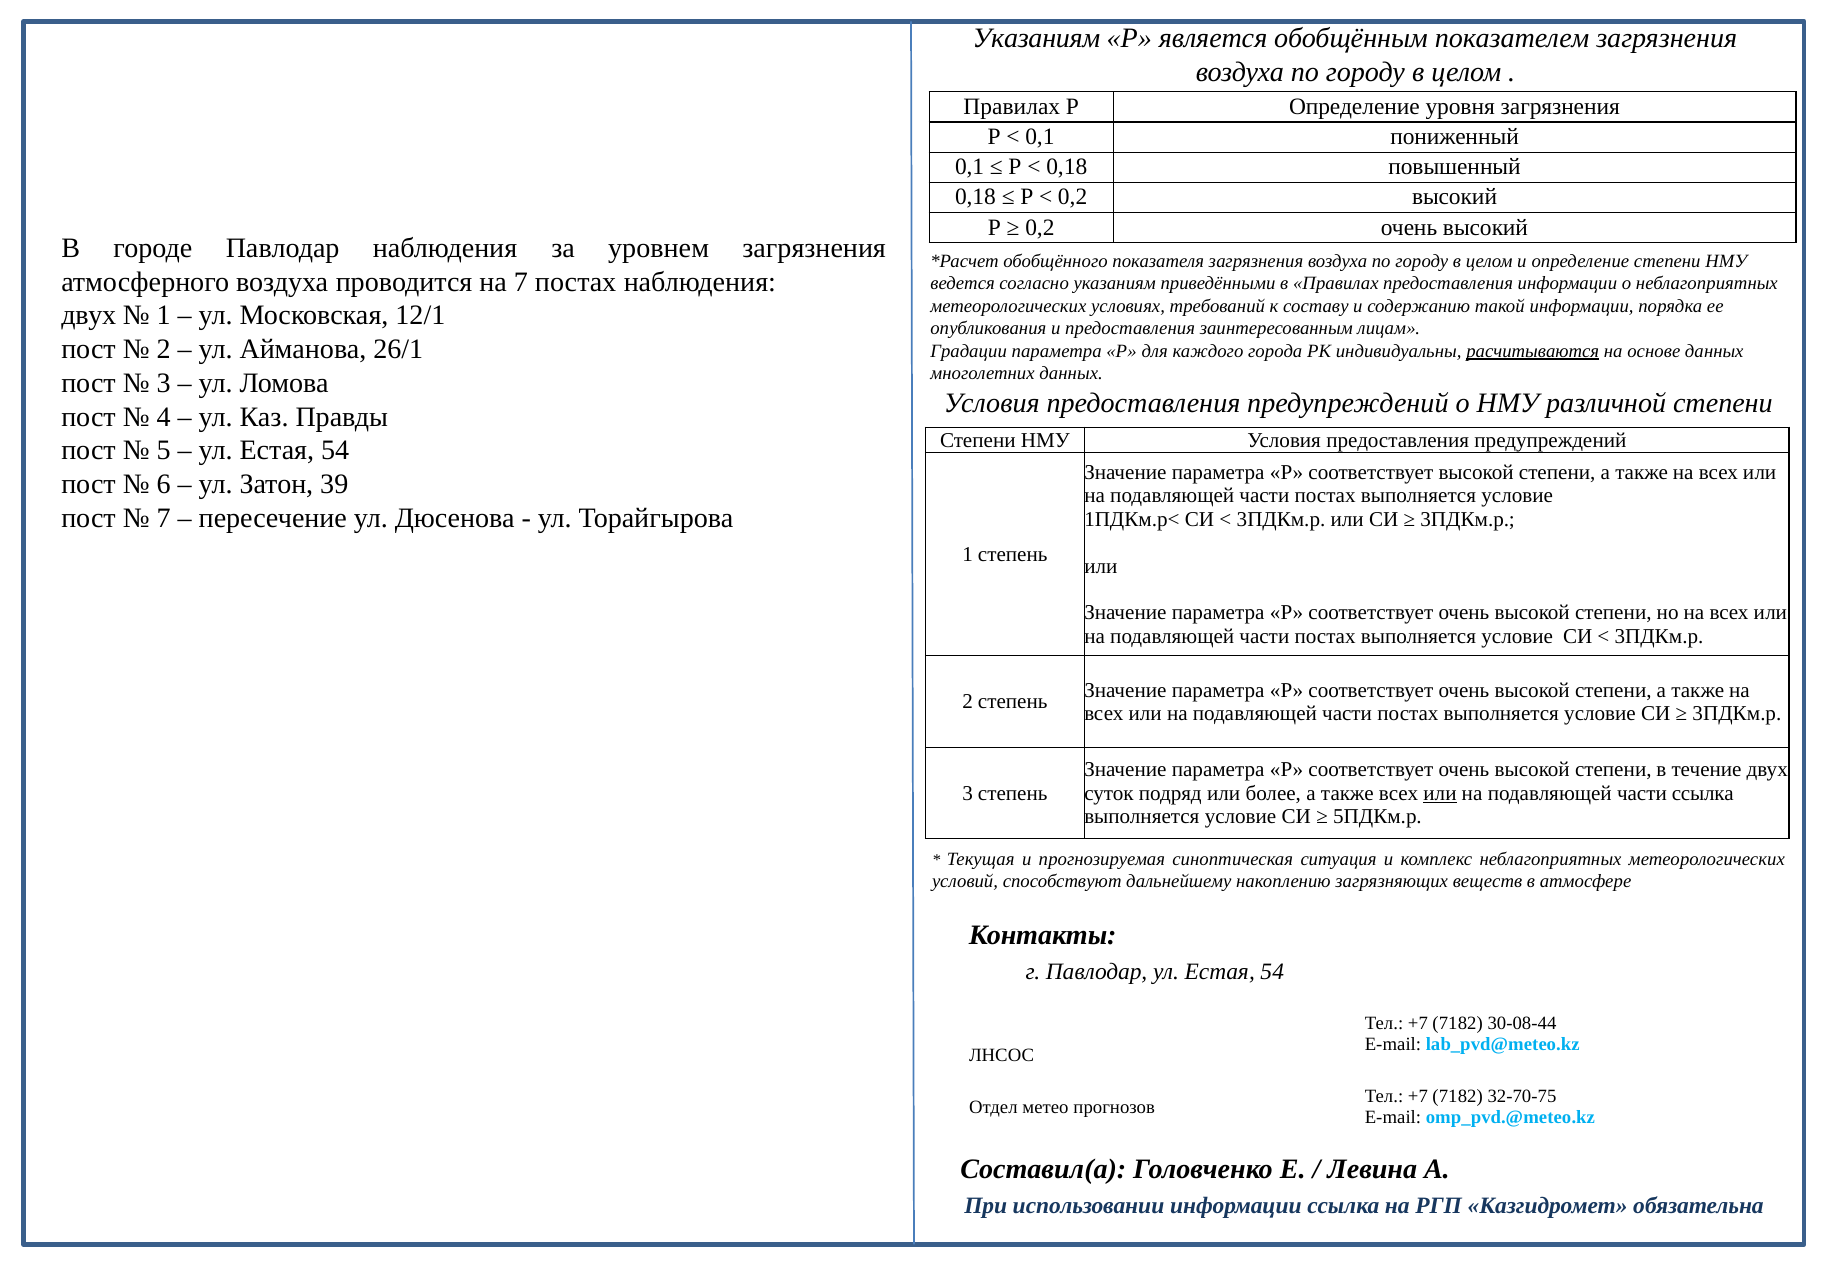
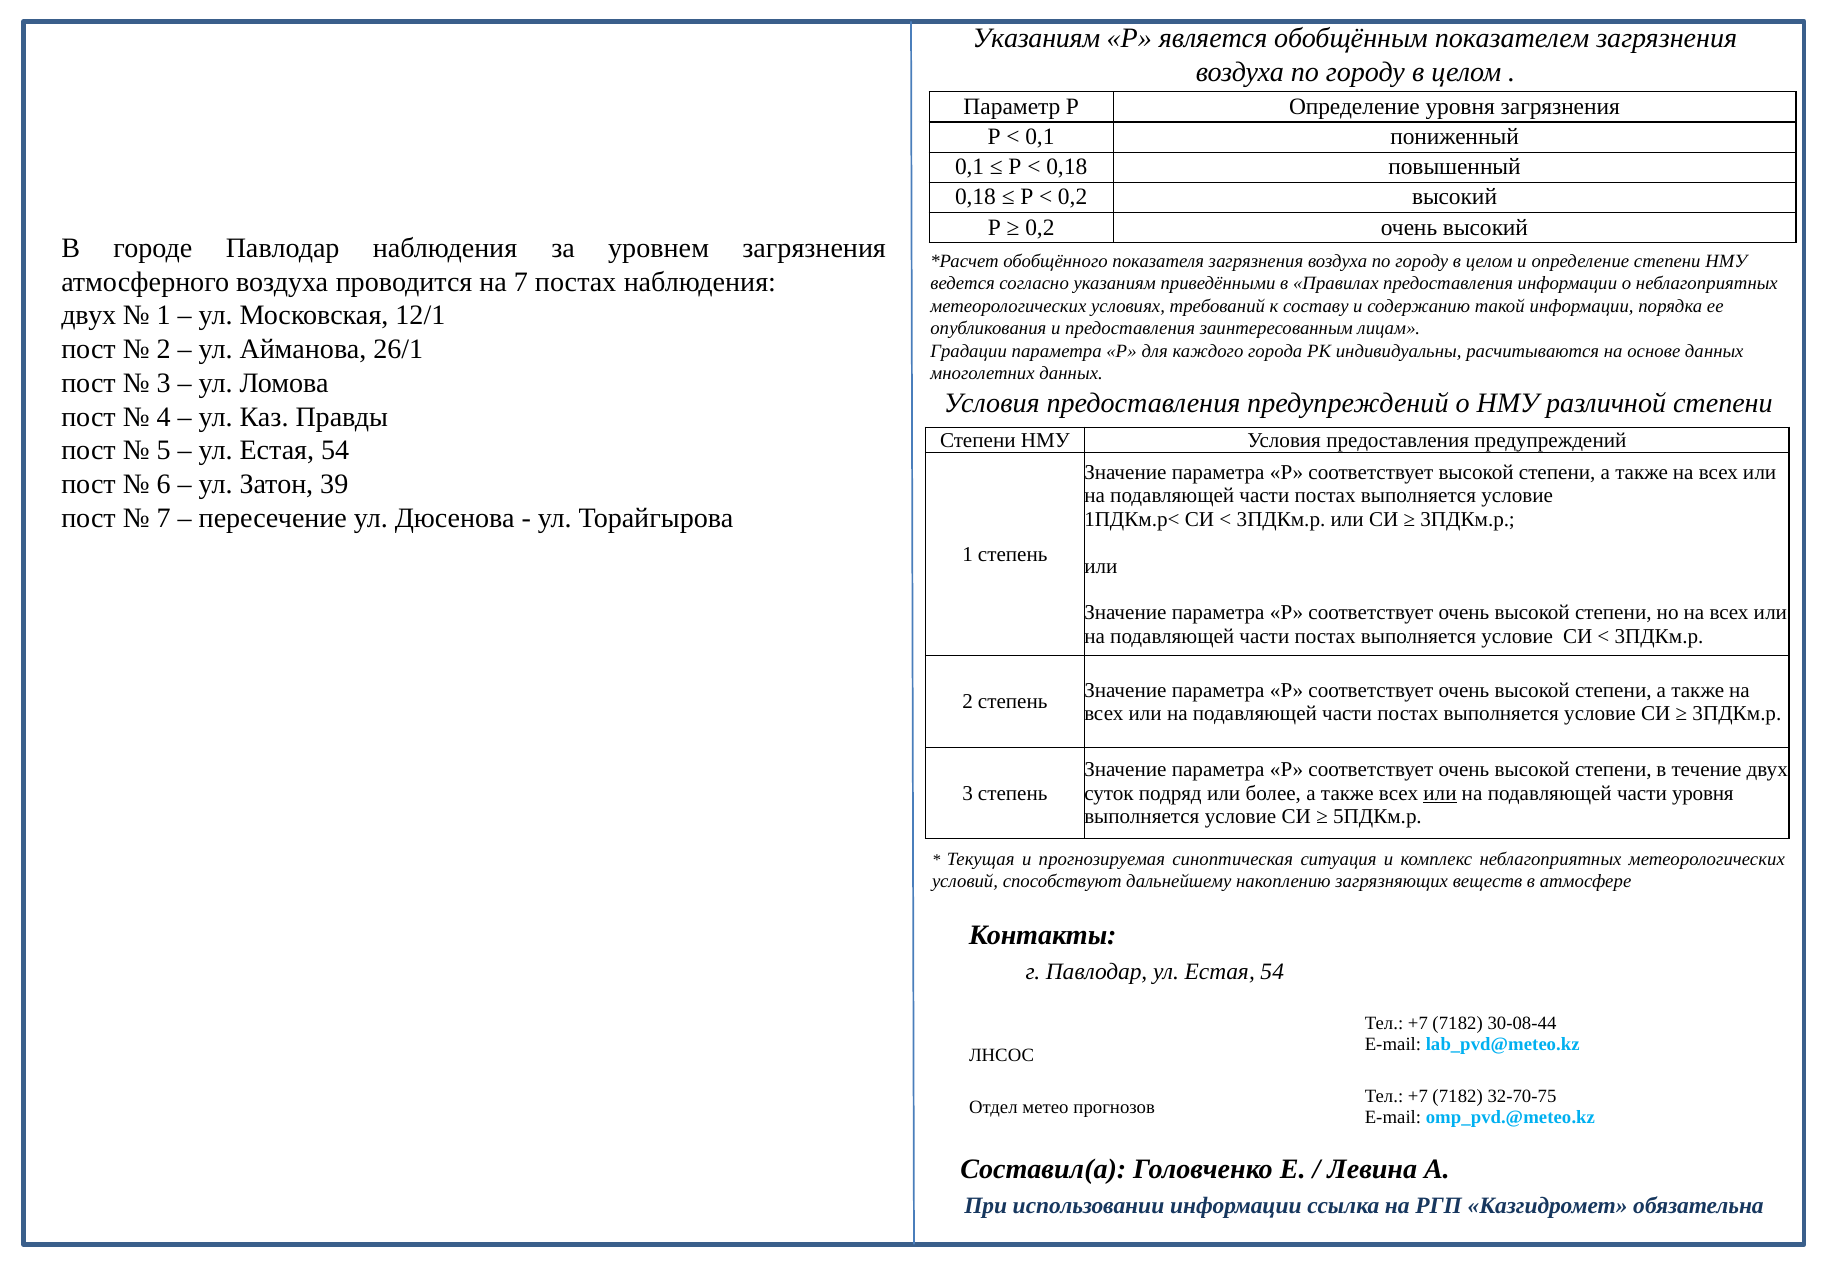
Правилах: Правилах -> Параметр (1012, 107)
расчитываются underline: present -> none (1533, 351)
части ссылка: ссылка -> уровня (1703, 793)
